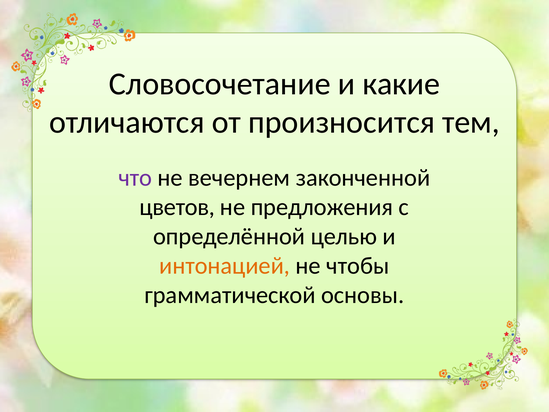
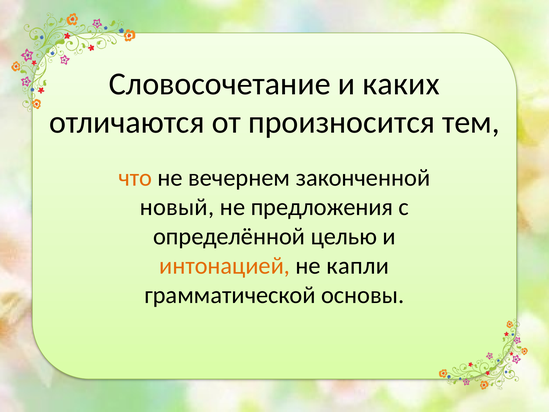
какие: какие -> каких (401, 84)
что colour: purple -> orange (135, 178)
цветов: цветов -> новый (177, 207)
чтобы: чтобы -> капли (358, 266)
